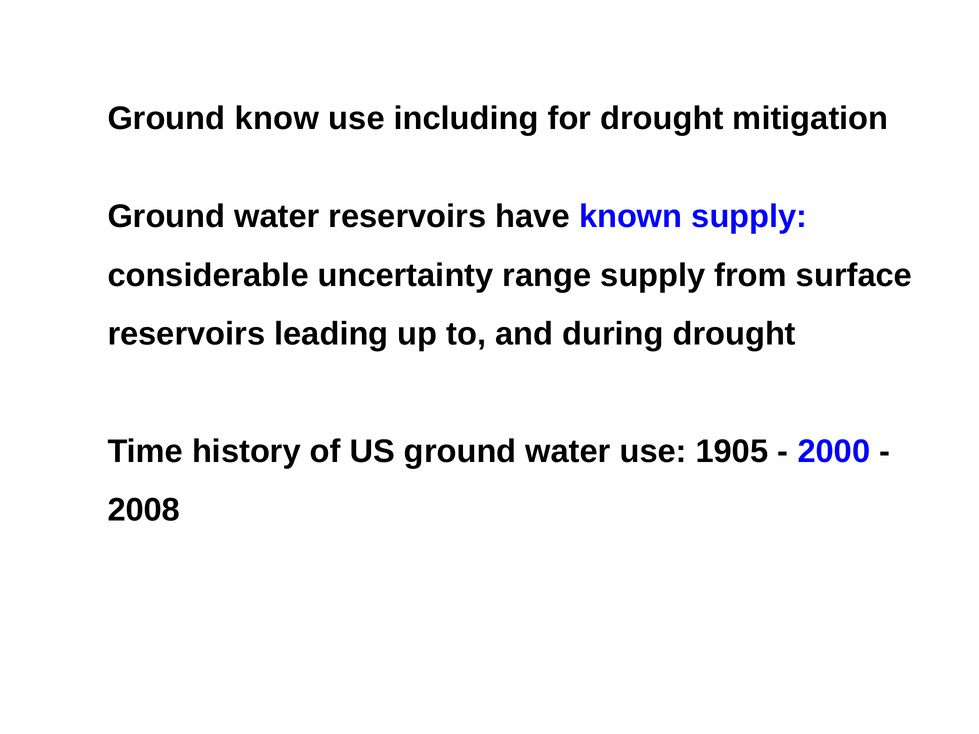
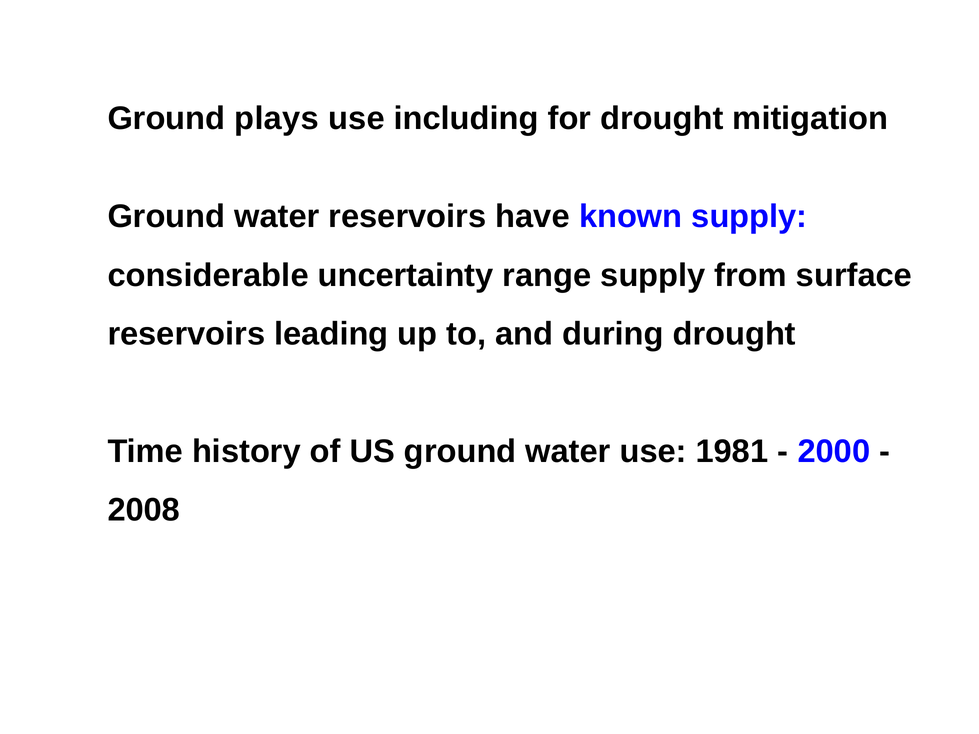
know: know -> plays (277, 119)
1905: 1905 -> 1981 (732, 452)
